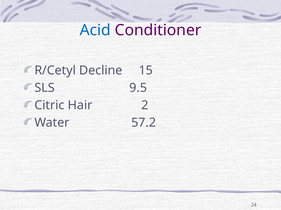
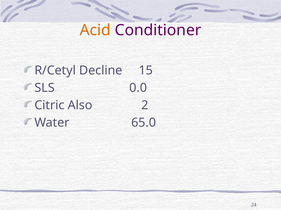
Acid colour: blue -> orange (95, 30)
9.5: 9.5 -> 0.0 (138, 88)
Hair: Hair -> Also (80, 106)
57.2: 57.2 -> 65.0 (144, 123)
